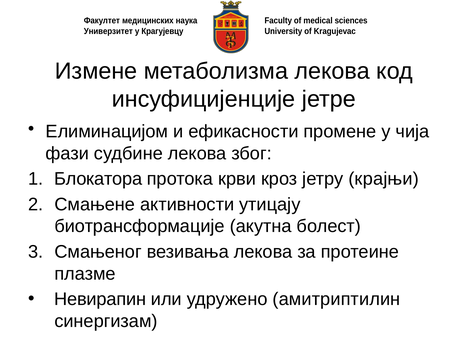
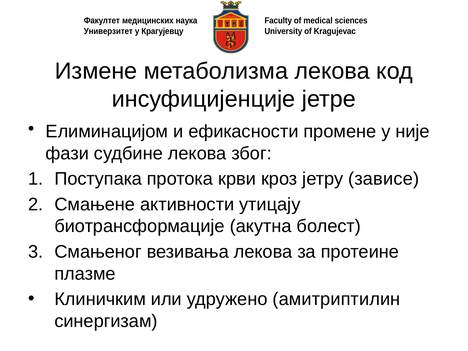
чија: чија -> није (413, 132)
Блокатора: Блокатора -> Поступака (98, 179)
крајњи: крајњи -> зависе (384, 179)
Невирапин: Невирапин -> Клиничким (100, 299)
